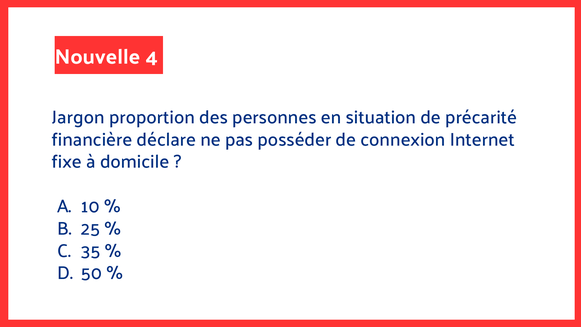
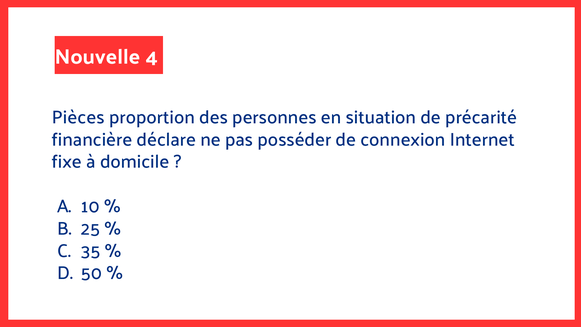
Jargon: Jargon -> Pièces (78, 117)
